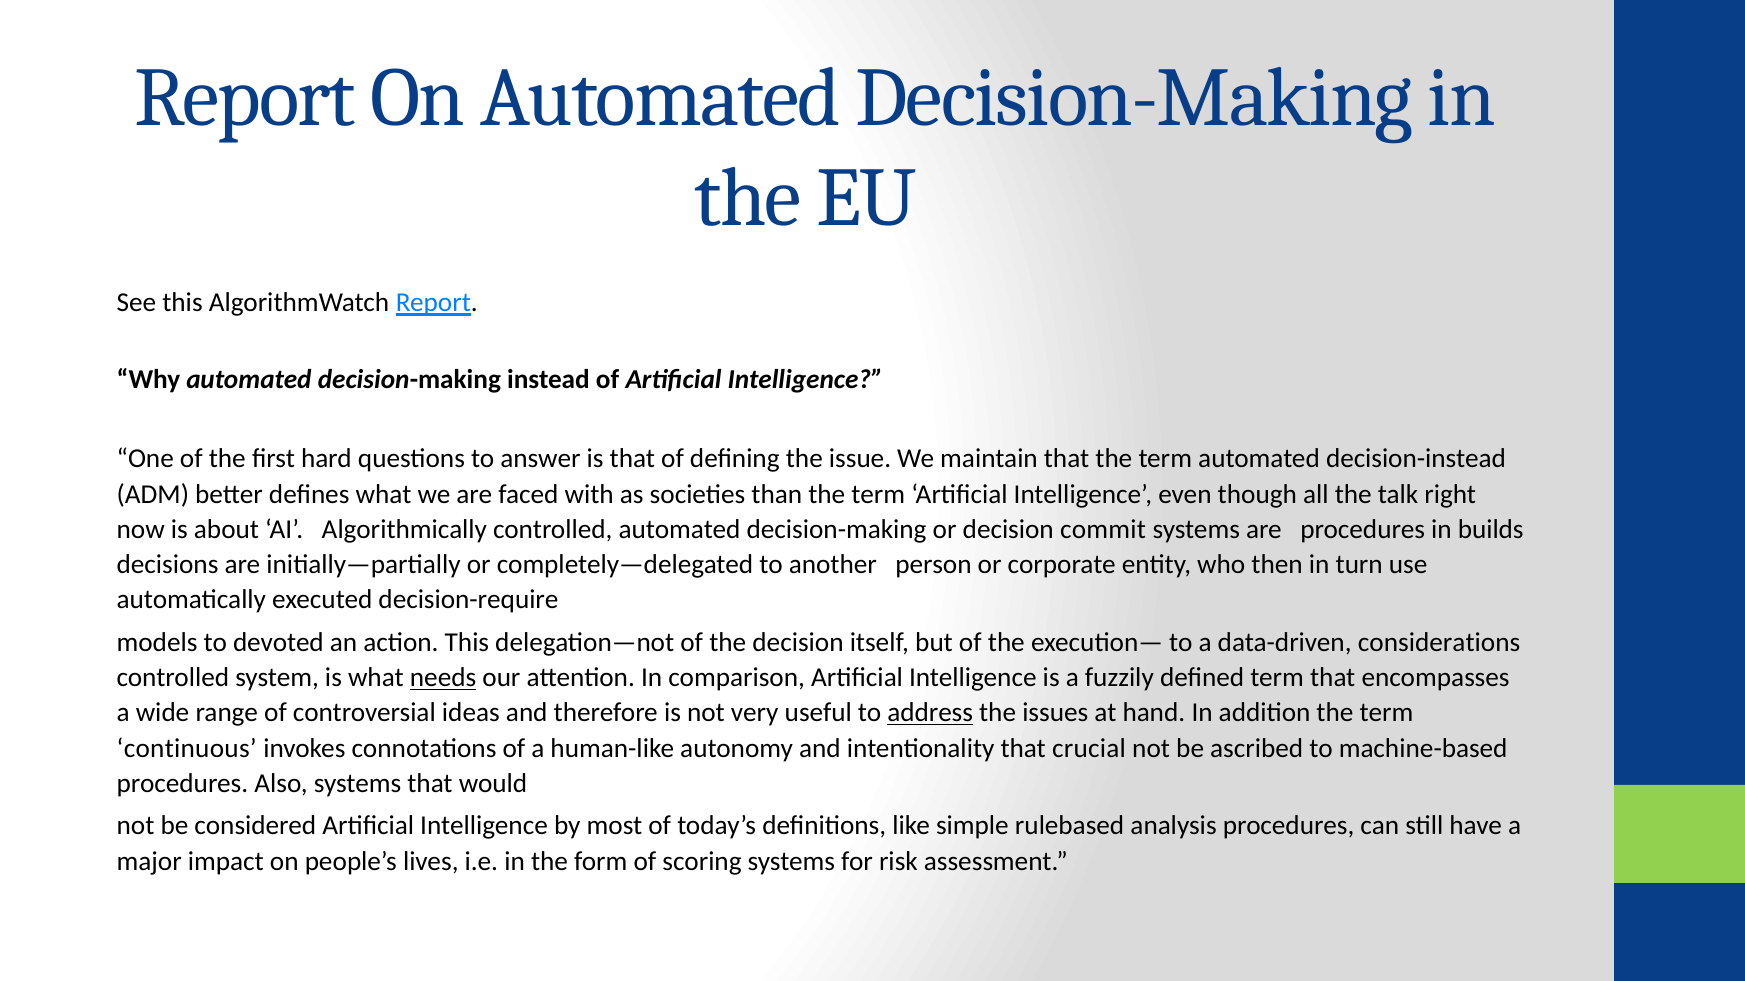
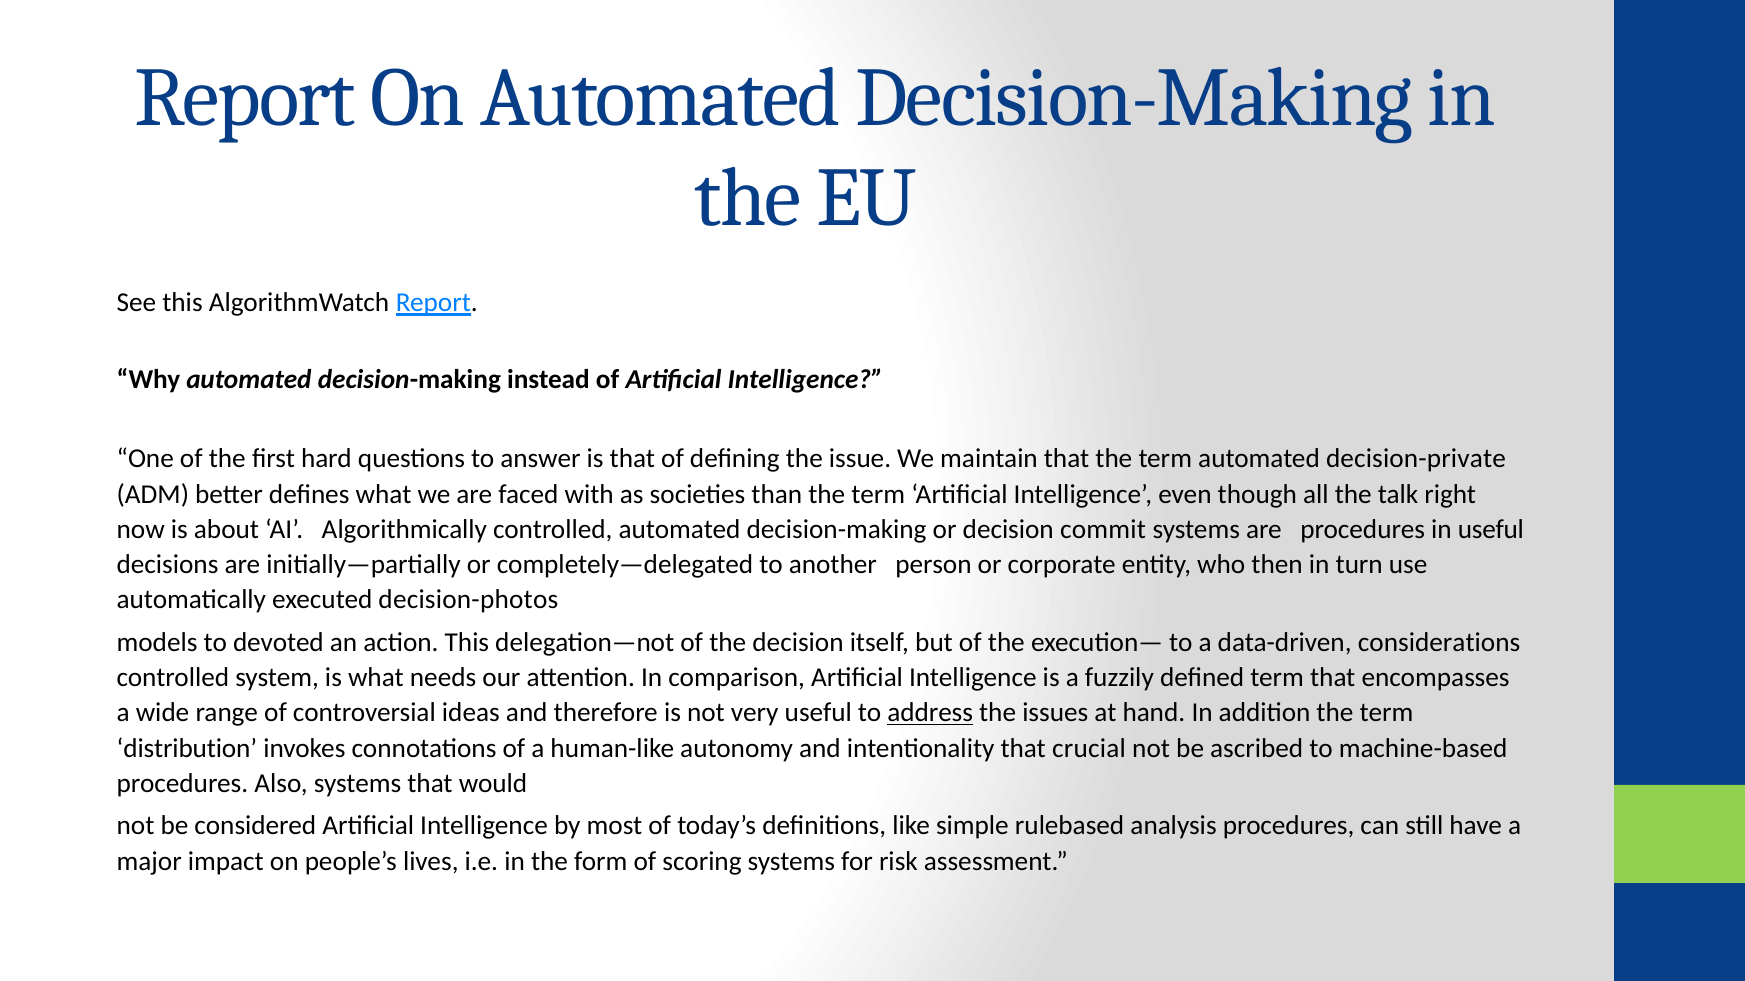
decision-instead: decision-instead -> decision-private (1416, 459)
in builds: builds -> useful (1491, 530)
decision-require: decision-require -> decision-photos (468, 600)
needs underline: present -> none (443, 678)
continuous: continuous -> distribution (187, 749)
